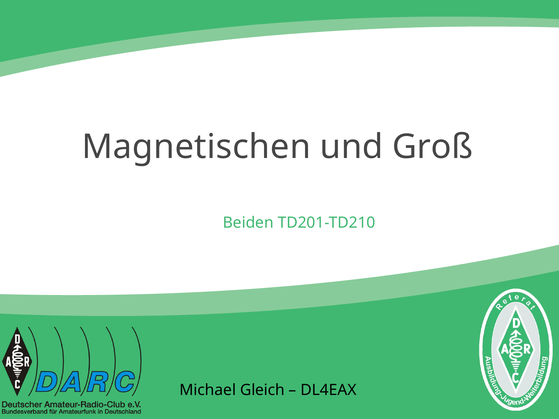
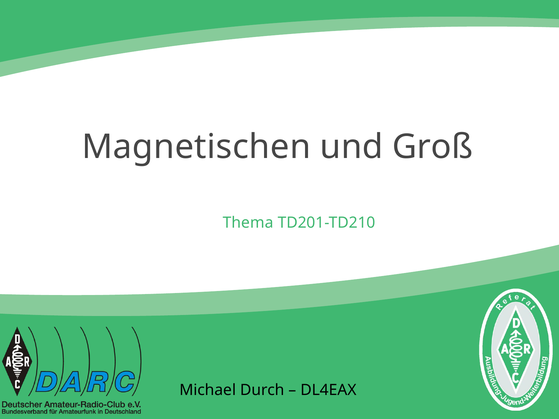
Beiden: Beiden -> Thema (248, 223)
Gleich: Gleich -> Durch (262, 390)
